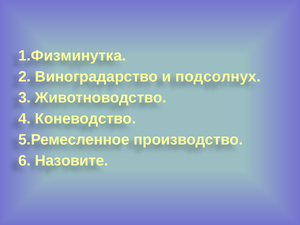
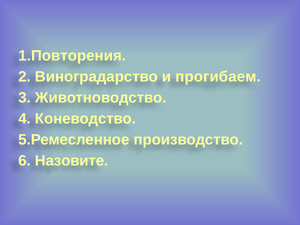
1.Физминутка: 1.Физминутка -> 1.Повторения (72, 56)
подсолнух: подсолнух -> прогибаем (218, 77)
